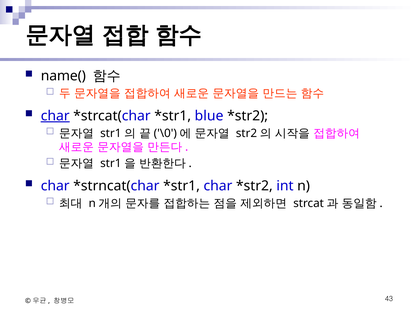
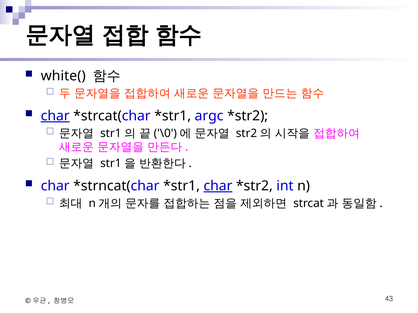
name(: name( -> white( (63, 76)
blue: blue -> argc (209, 116)
char underline: none -> present (218, 186)
